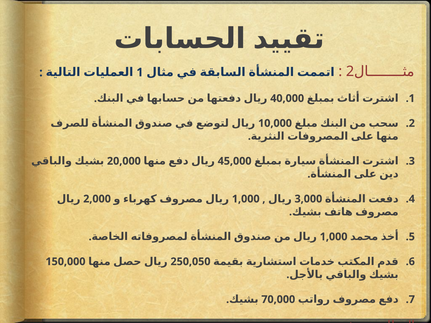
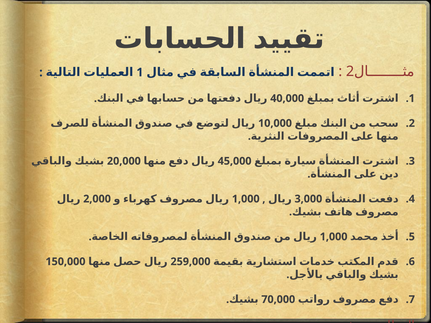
250,050: 250,050 -> 259,000 (190, 262)
